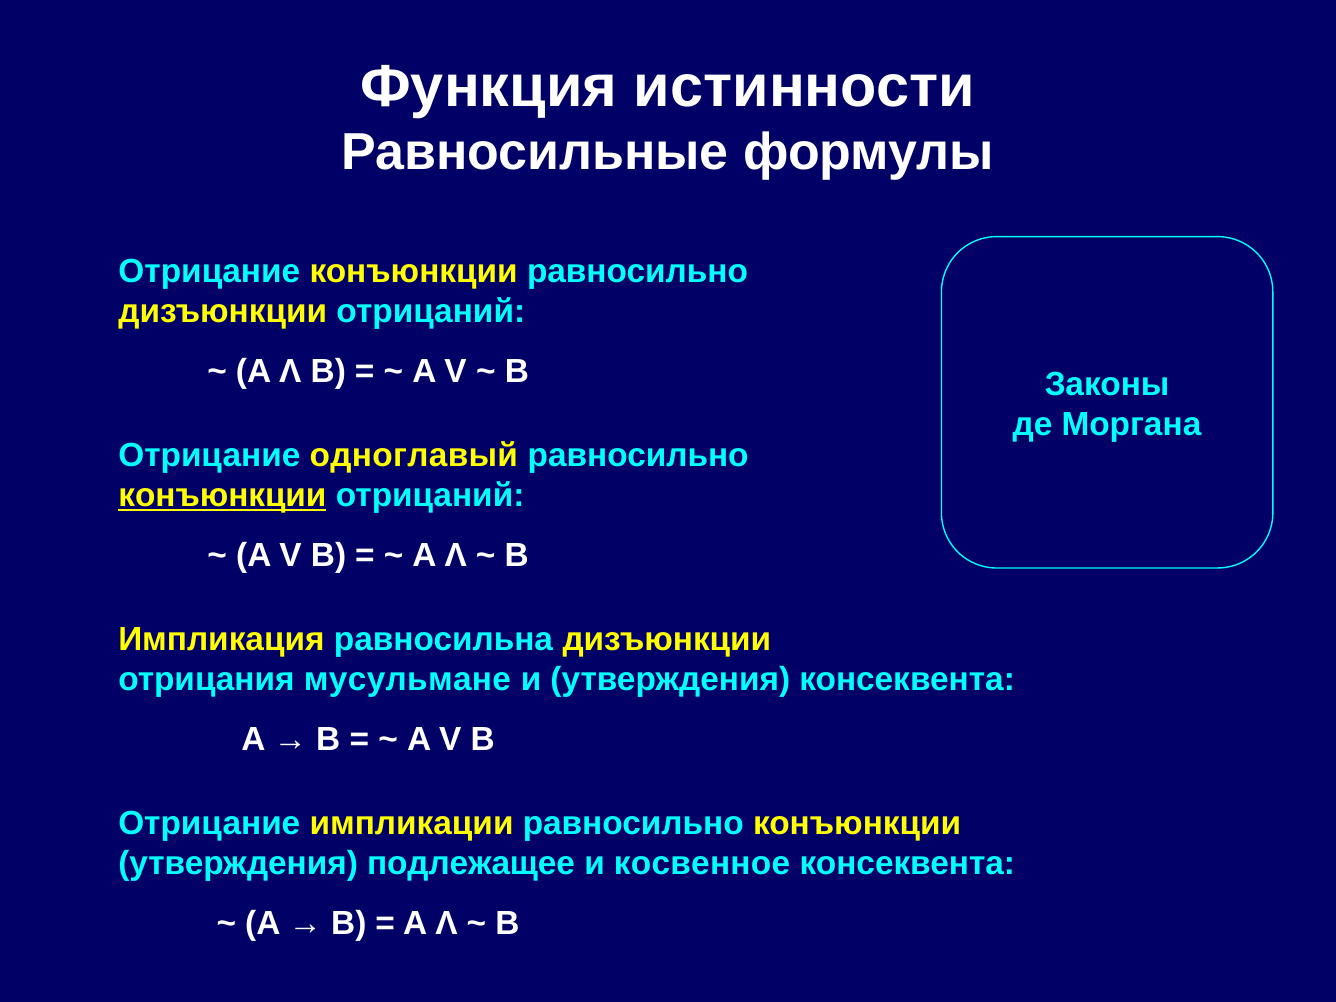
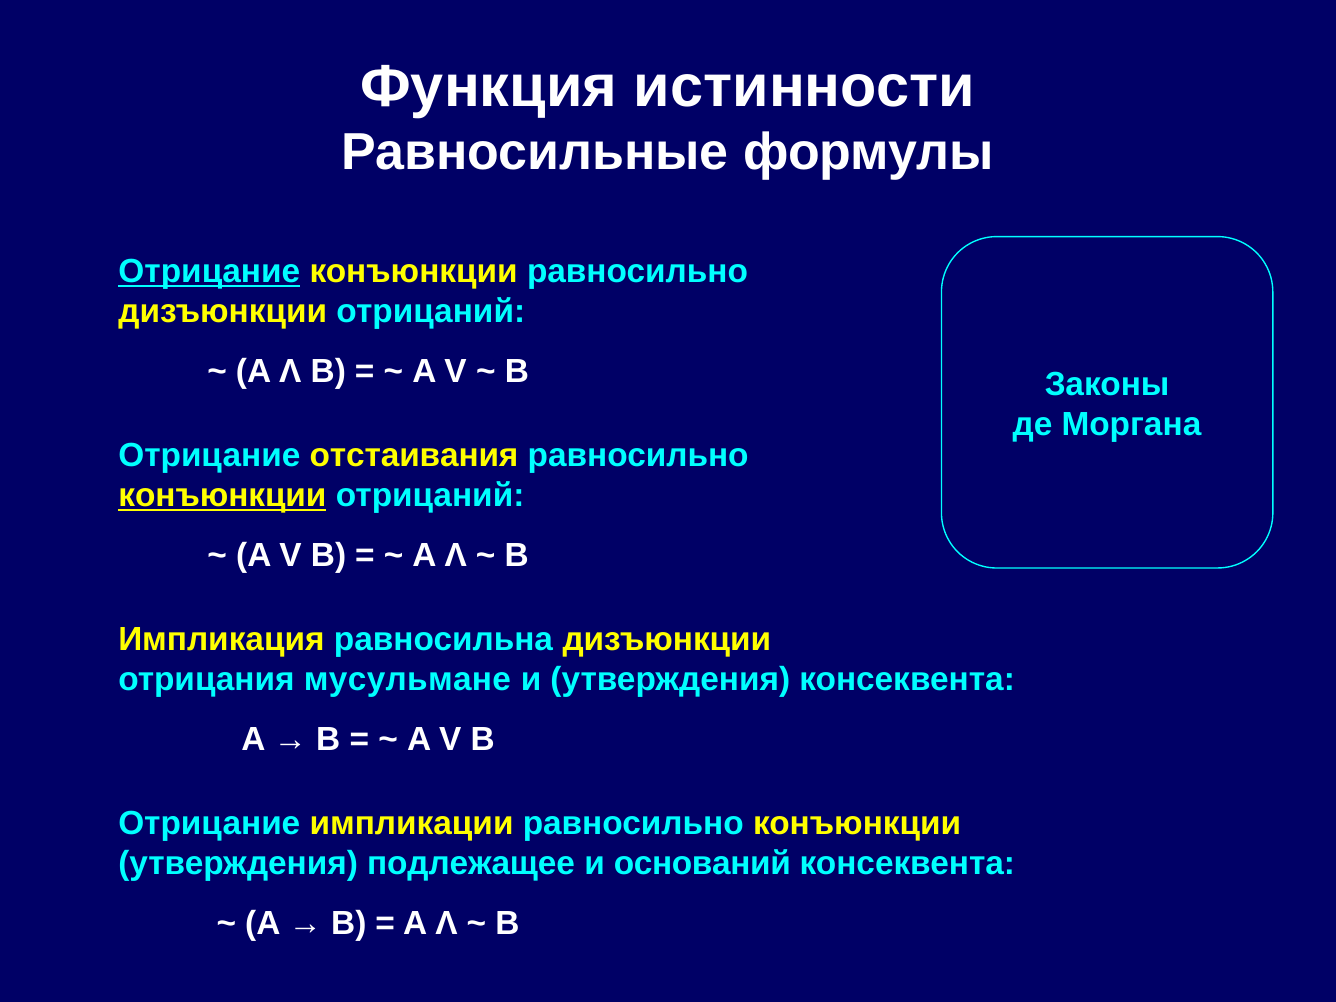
Отрицание underline: none -> present (209, 271)
одноглавый: одноглавый -> отстаивания (414, 456)
косвенное: косвенное -> оснований (702, 864)
